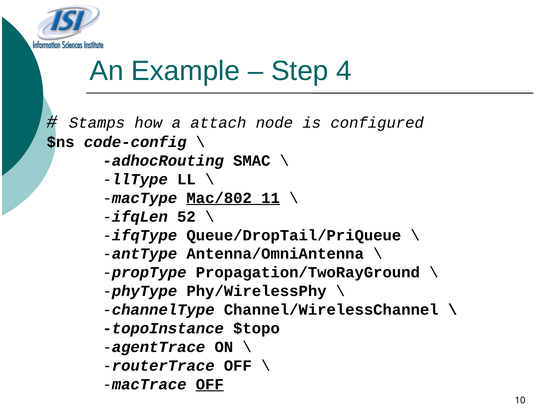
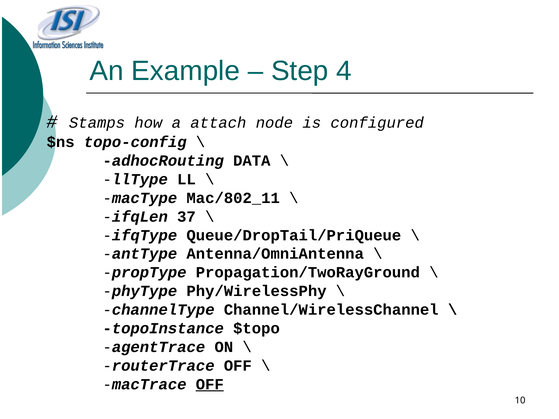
code-config: code-config -> topo-config (135, 142)
SMAC: SMAC -> DATA (252, 161)
Mac/802_11 underline: present -> none (233, 198)
52: 52 -> 37 (186, 217)
